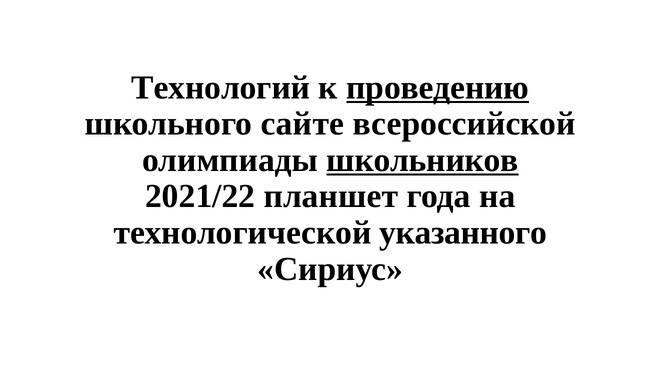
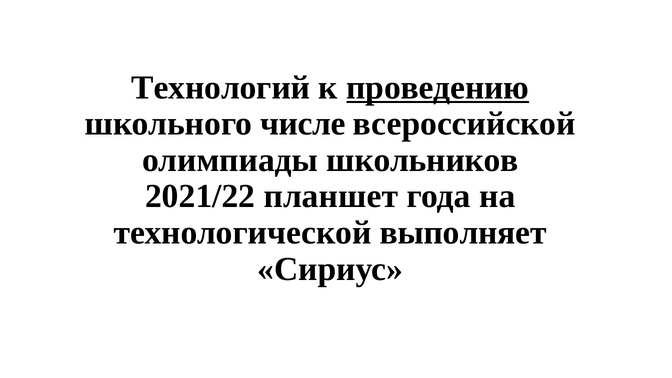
сайте: сайте -> числе (303, 124)
школьников underline: present -> none (423, 160)
указанного: указанного -> выполняет (463, 233)
